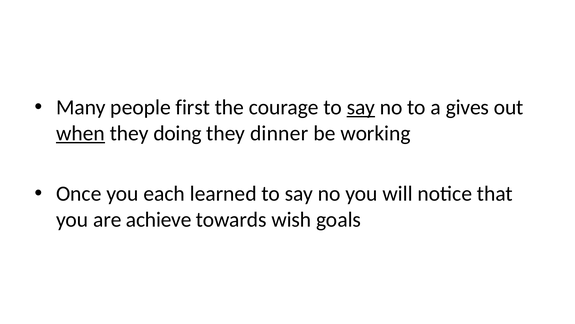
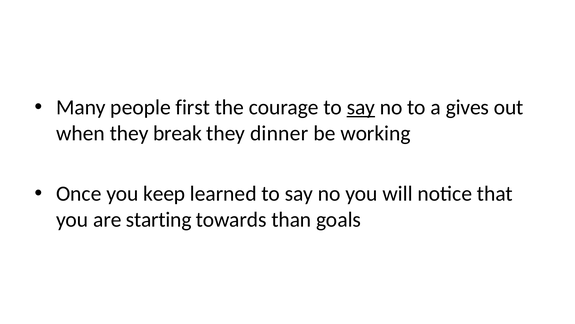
when underline: present -> none (80, 133)
doing: doing -> break (177, 133)
each: each -> keep (164, 194)
achieve: achieve -> starting (159, 219)
wish: wish -> than (291, 219)
